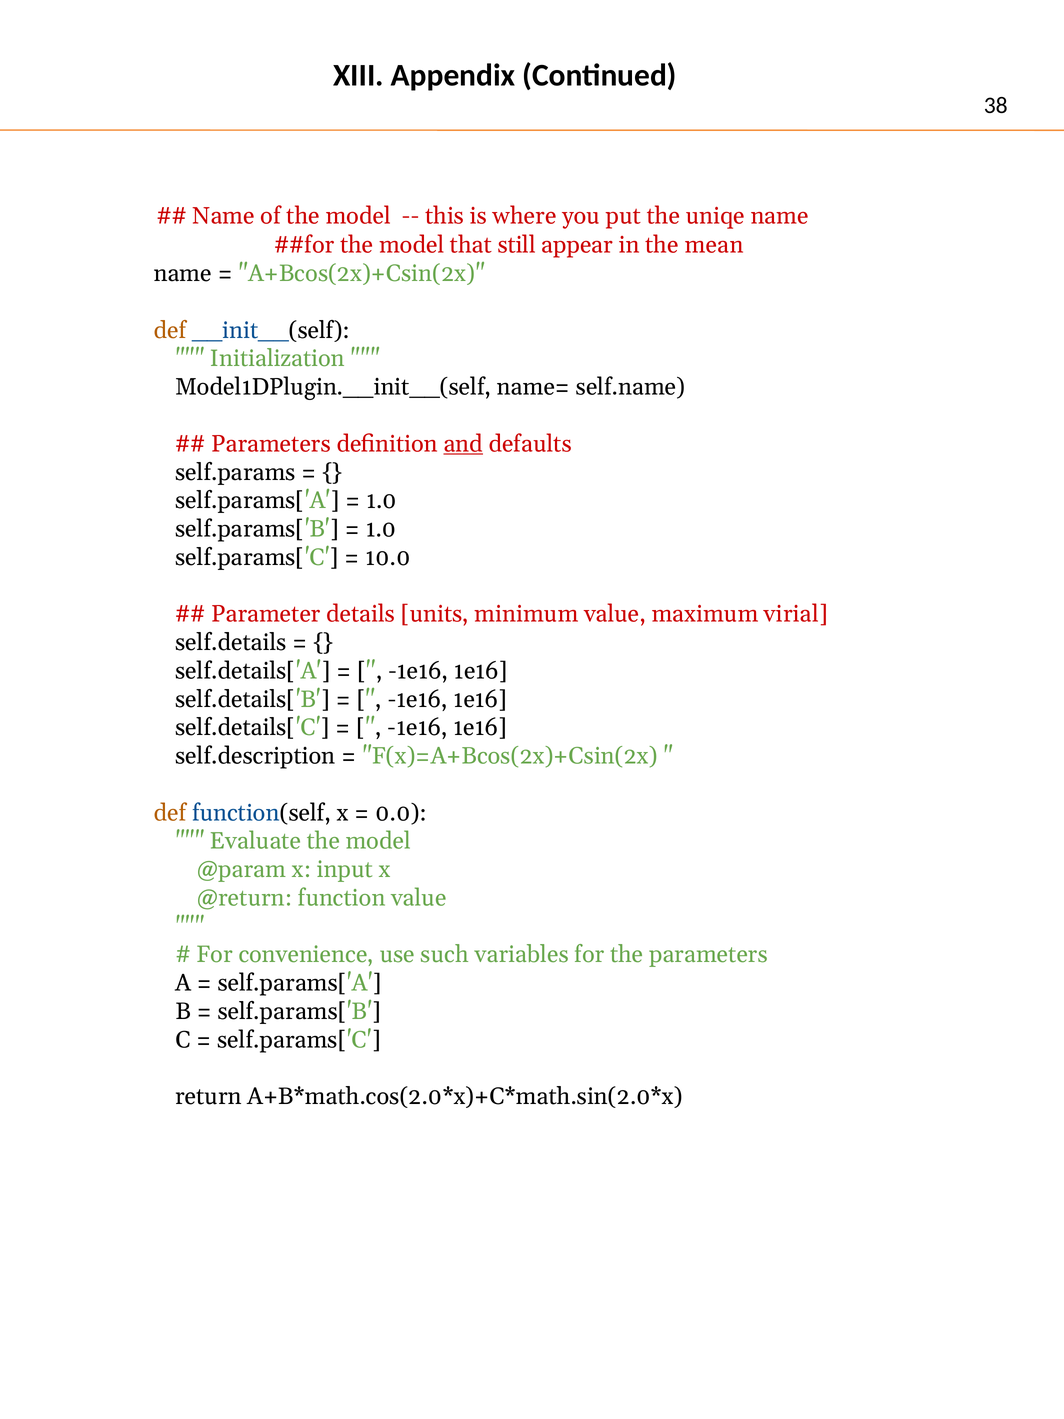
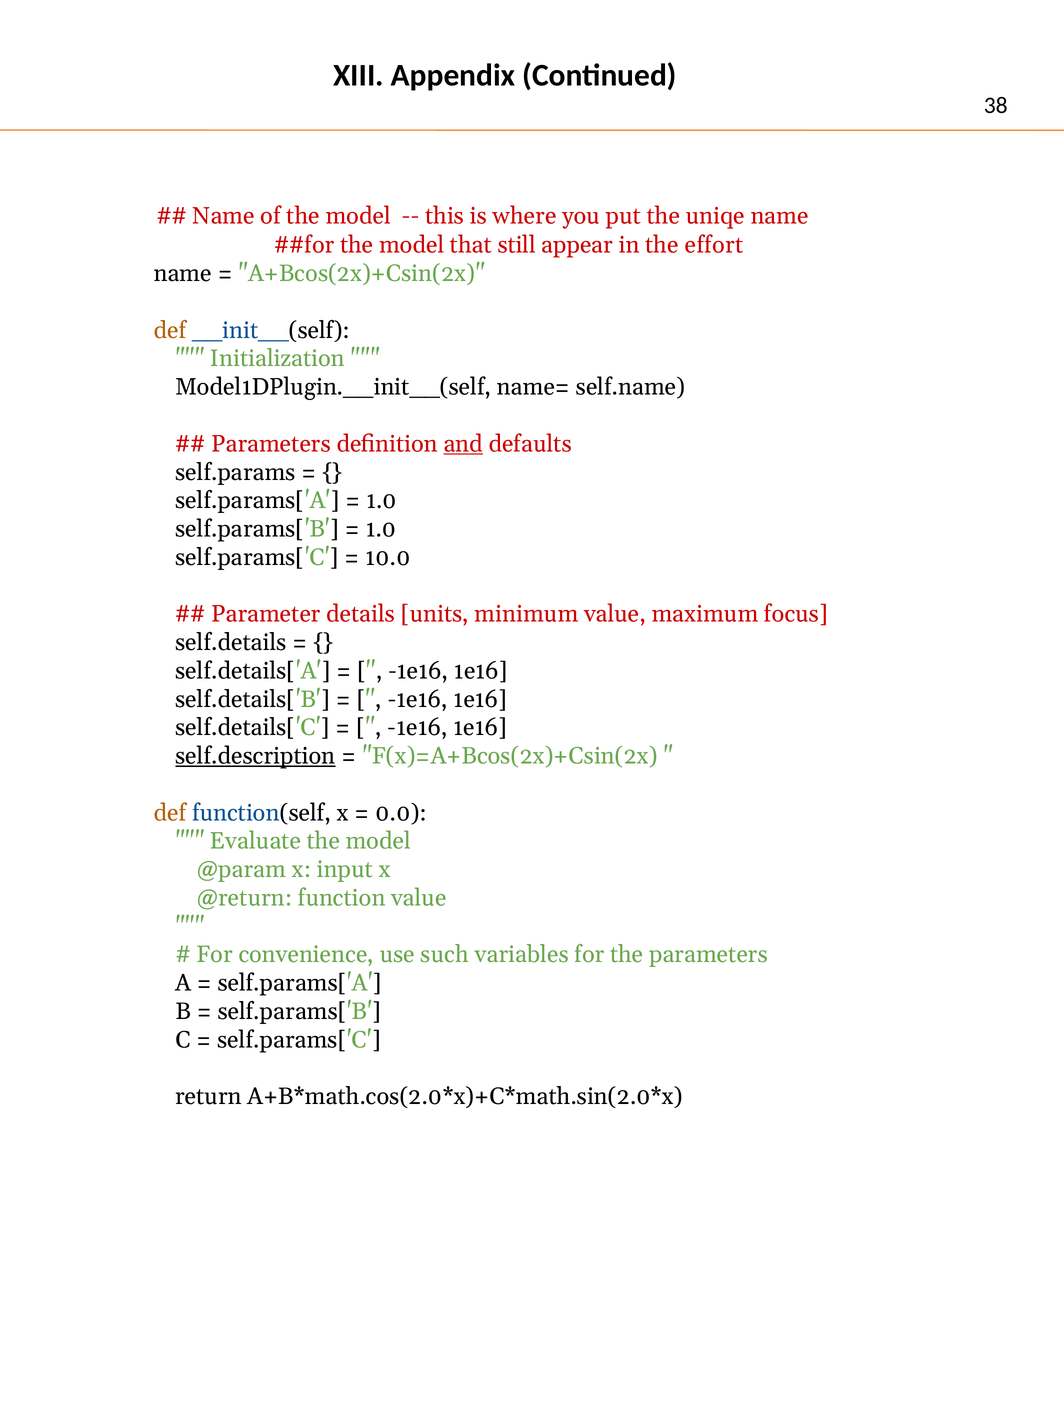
mean: mean -> effort (714, 245)
virial: virial -> focus (796, 614)
self.description underline: none -> present (255, 756)
